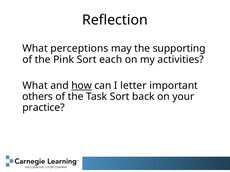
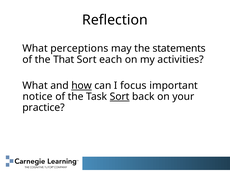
supporting: supporting -> statements (179, 49)
Pink: Pink -> That (64, 60)
letter: letter -> focus (133, 86)
others: others -> notice (38, 97)
Sort underline: none -> present (120, 97)
